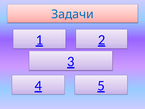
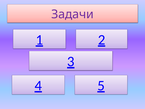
Задачи colour: blue -> purple (72, 14)
